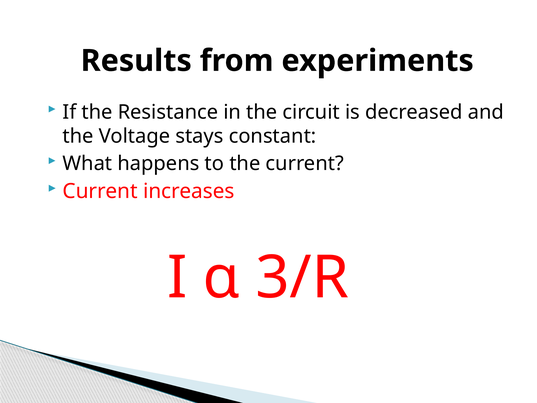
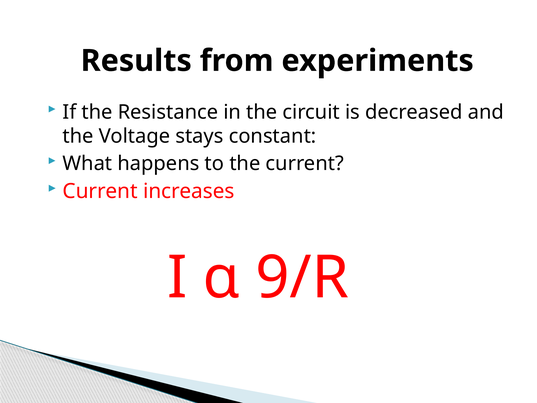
3/R: 3/R -> 9/R (302, 278)
